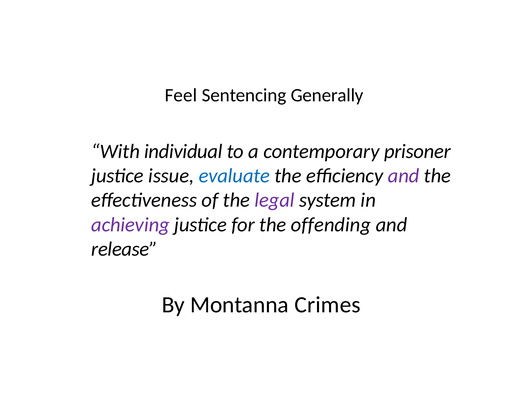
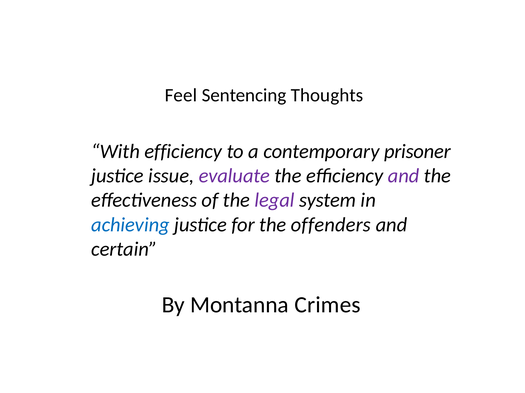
Generally: Generally -> Thoughts (327, 95)
With individual: individual -> efficiency (183, 152)
evaluate colour: blue -> purple (234, 176)
achieving colour: purple -> blue (130, 225)
offending: offending -> offenders (331, 225)
release: release -> certain (124, 250)
